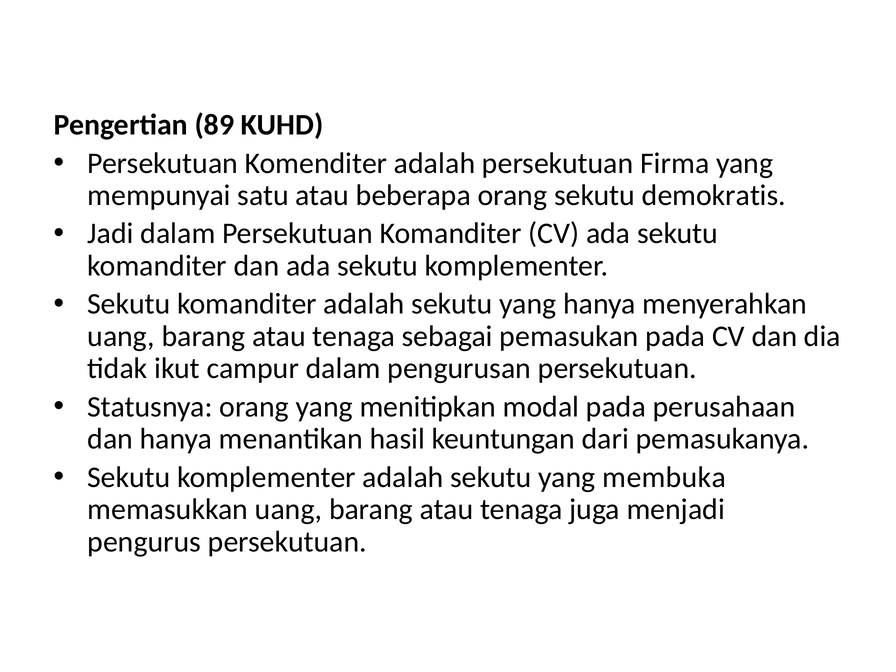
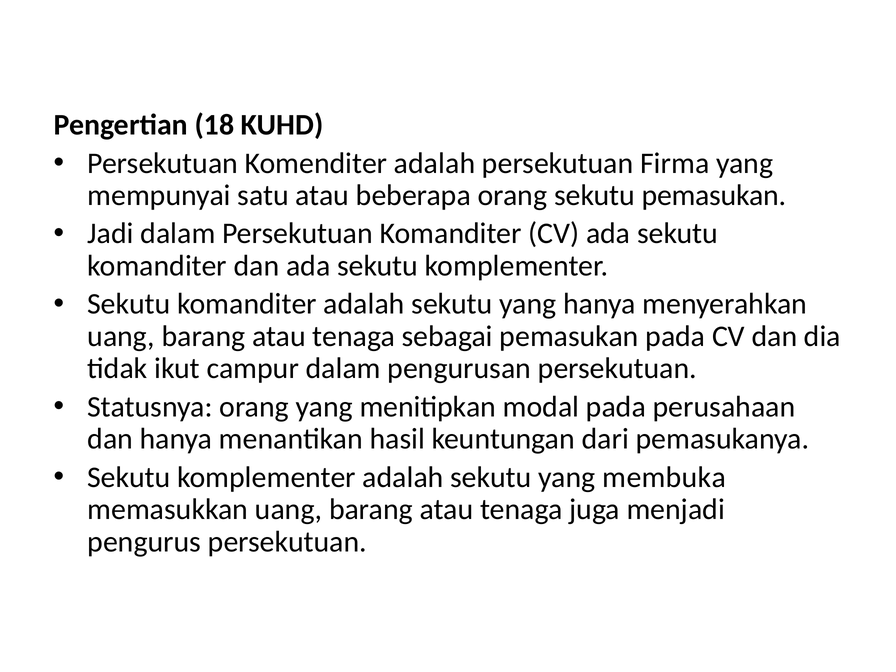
89: 89 -> 18 (214, 125)
sekutu demokratis: demokratis -> pemasukan (714, 195)
